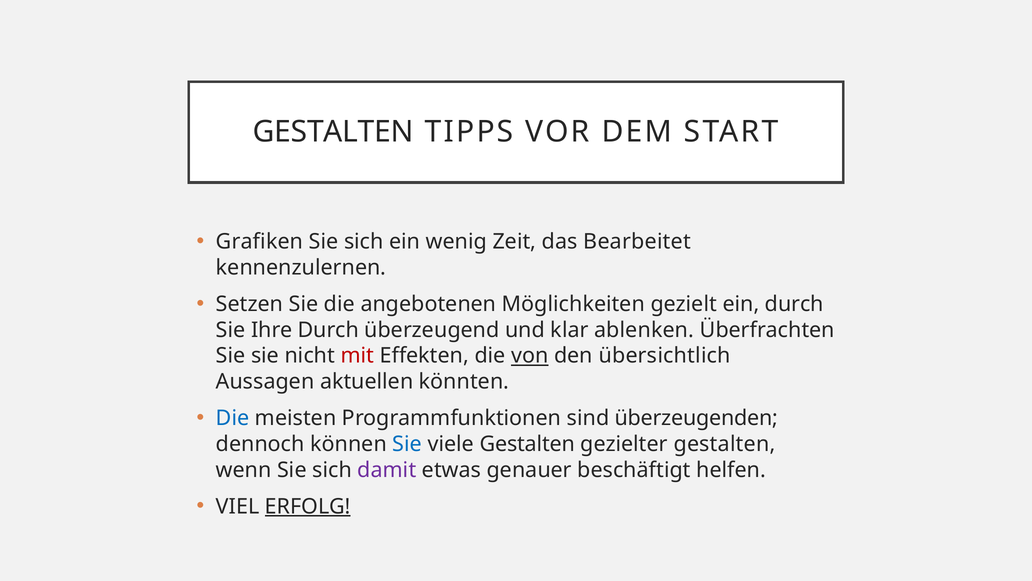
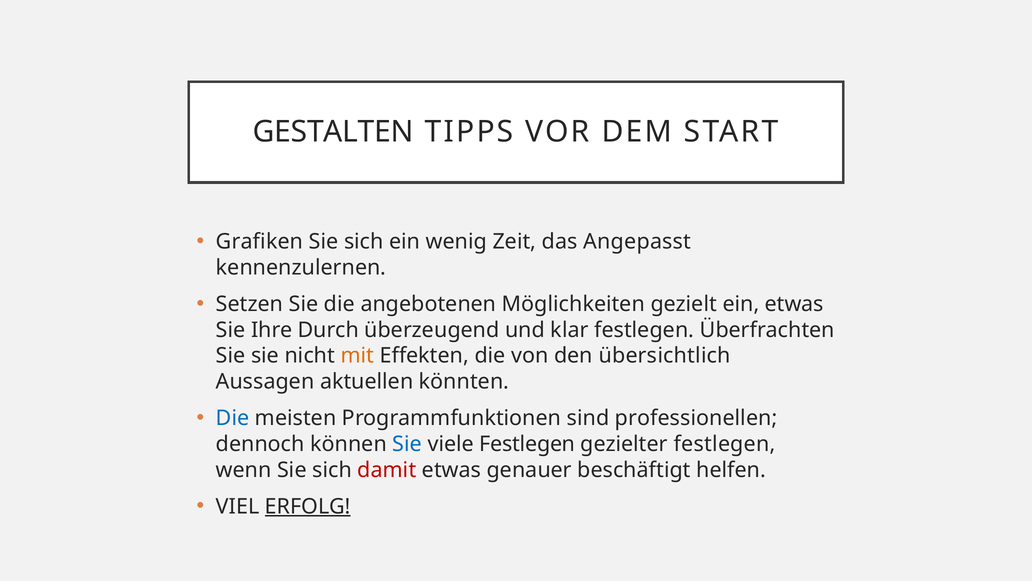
Bearbeitet: Bearbeitet -> Angepasst (637, 242)
ein durch: durch -> etwas (794, 304)
klar ablenken: ablenken -> festlegen (644, 330)
mit colour: red -> orange (357, 356)
von underline: present -> none (530, 356)
überzeugenden: überzeugenden -> professionellen (696, 418)
viele Gestalten: Gestalten -> Festlegen (527, 444)
gezielter gestalten: gestalten -> festlegen (725, 444)
damit colour: purple -> red (387, 470)
